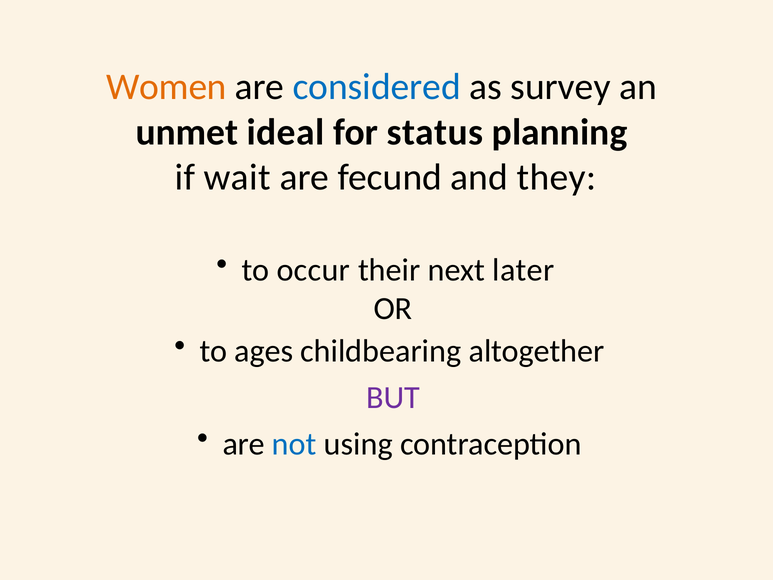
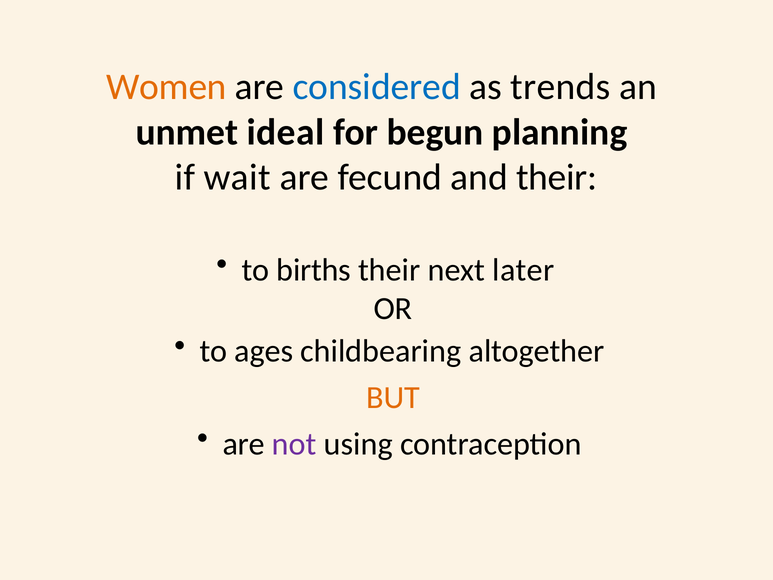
survey: survey -> trends (560, 87)
status: status -> begun (435, 132)
and they: they -> their (557, 177)
occur: occur -> births (314, 270)
BUT colour: purple -> orange (393, 397)
not colour: blue -> purple (294, 444)
